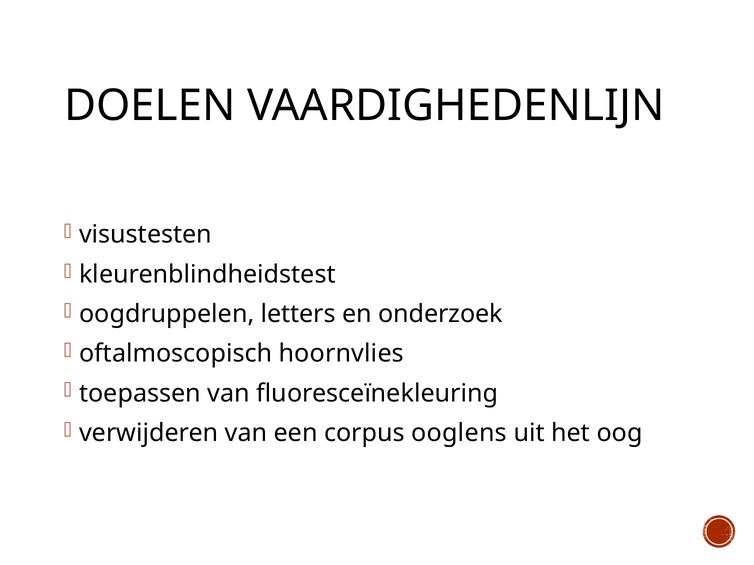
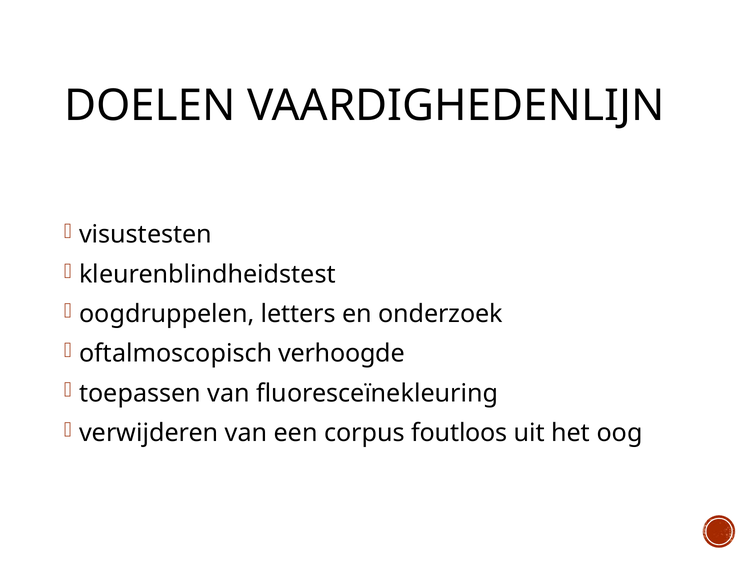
hoornvlies: hoornvlies -> verhoogde (342, 354)
ooglens: ooglens -> foutloos (459, 433)
